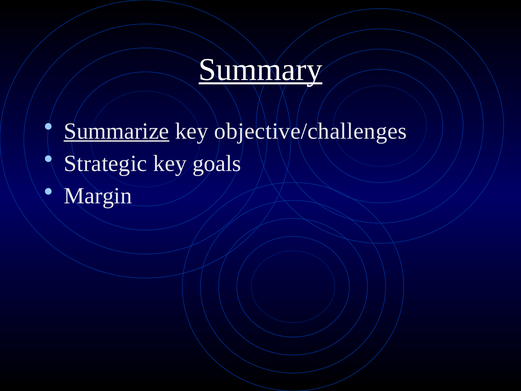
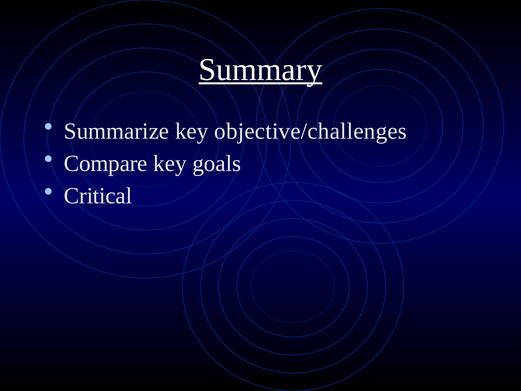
Summarize underline: present -> none (117, 131)
Strategic: Strategic -> Compare (106, 163)
Margin: Margin -> Critical (98, 196)
